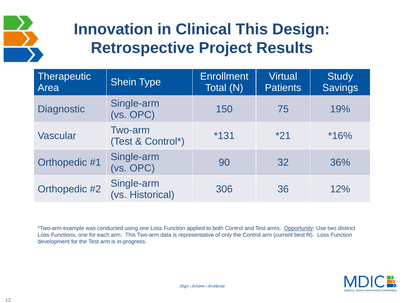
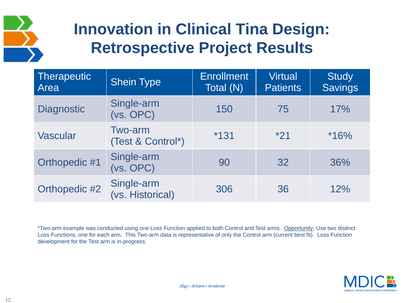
Clinical This: This -> Tina (252, 29)
19%: 19% -> 17% (340, 109)
